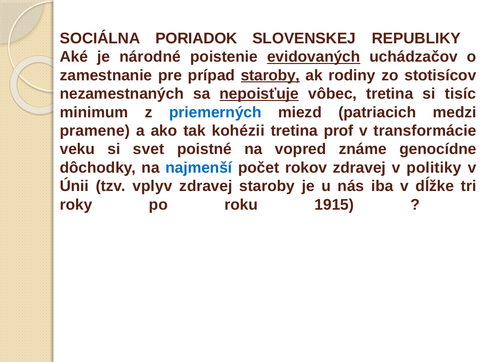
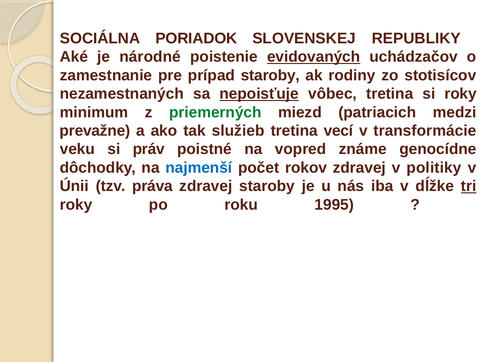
staroby underline: present -> none (270, 75)
si tisíc: tisíc -> roky (461, 94)
priemerných colour: blue -> green (215, 112)
pramene: pramene -> prevažne (95, 131)
kohézii: kohézii -> služieb (238, 131)
prof: prof -> vecí (339, 131)
svet: svet -> práv (149, 149)
vplyv: vplyv -> práva (152, 186)
tri underline: none -> present (469, 186)
1915: 1915 -> 1995 (334, 204)
